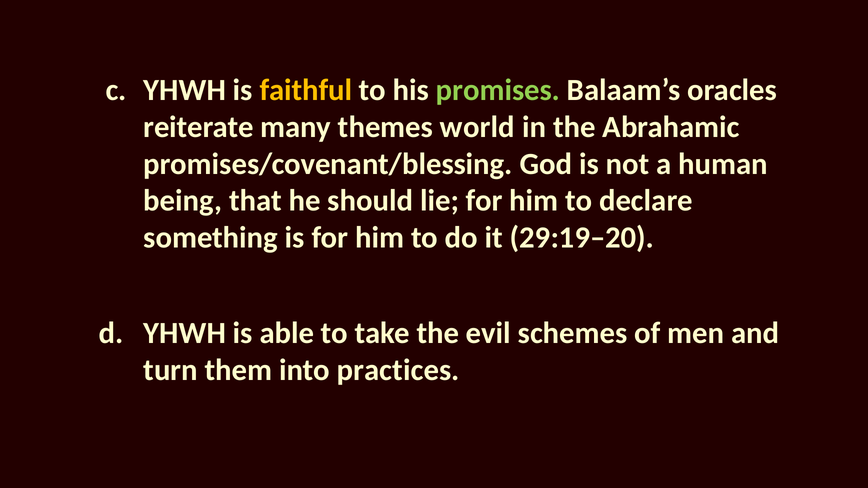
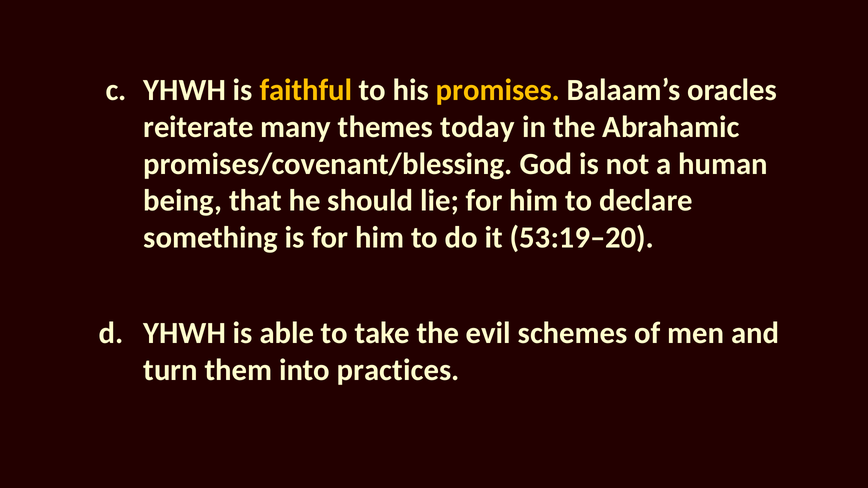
promises colour: light green -> yellow (498, 90)
world: world -> today (477, 127)
29:19–20: 29:19–20 -> 53:19–20 (582, 238)
